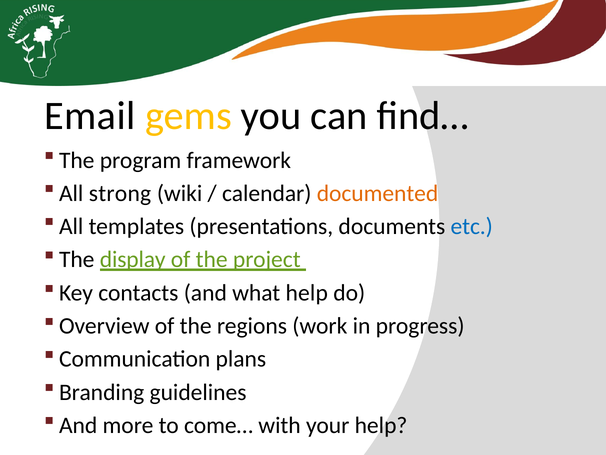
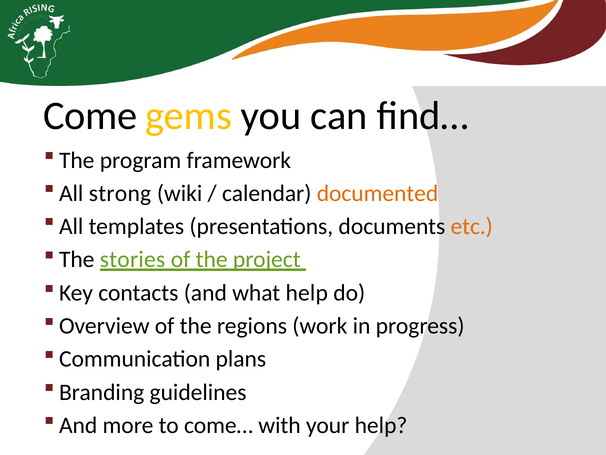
Email: Email -> Come (90, 116)
etc colour: blue -> orange (472, 226)
display: display -> stories (133, 259)
